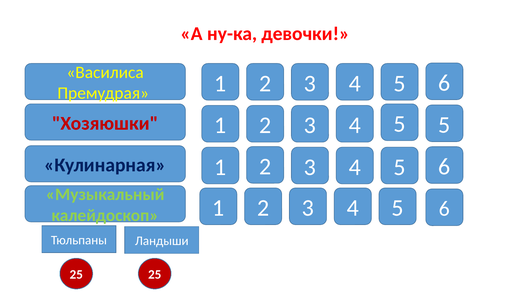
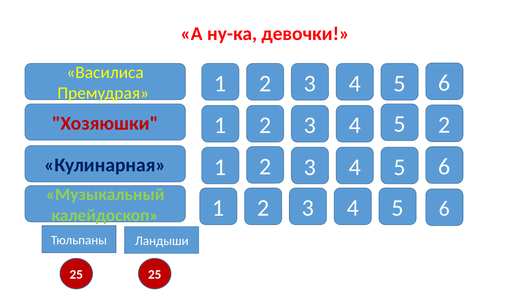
5 5: 5 -> 2 (444, 125)
